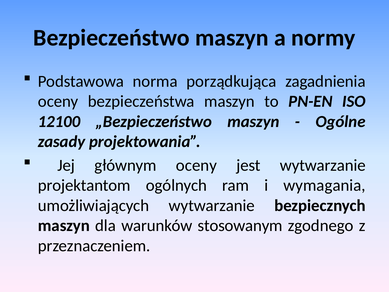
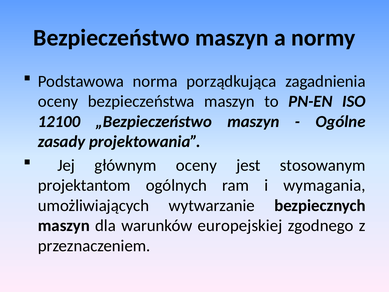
jest wytwarzanie: wytwarzanie -> stosowanym (323, 165)
stosowanym: stosowanym -> europejskiej (240, 225)
